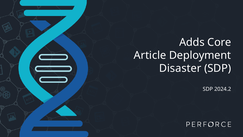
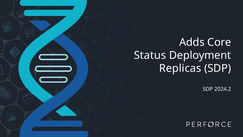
Article: Article -> Status (150, 55)
Disaster: Disaster -> Replicas (180, 68)
